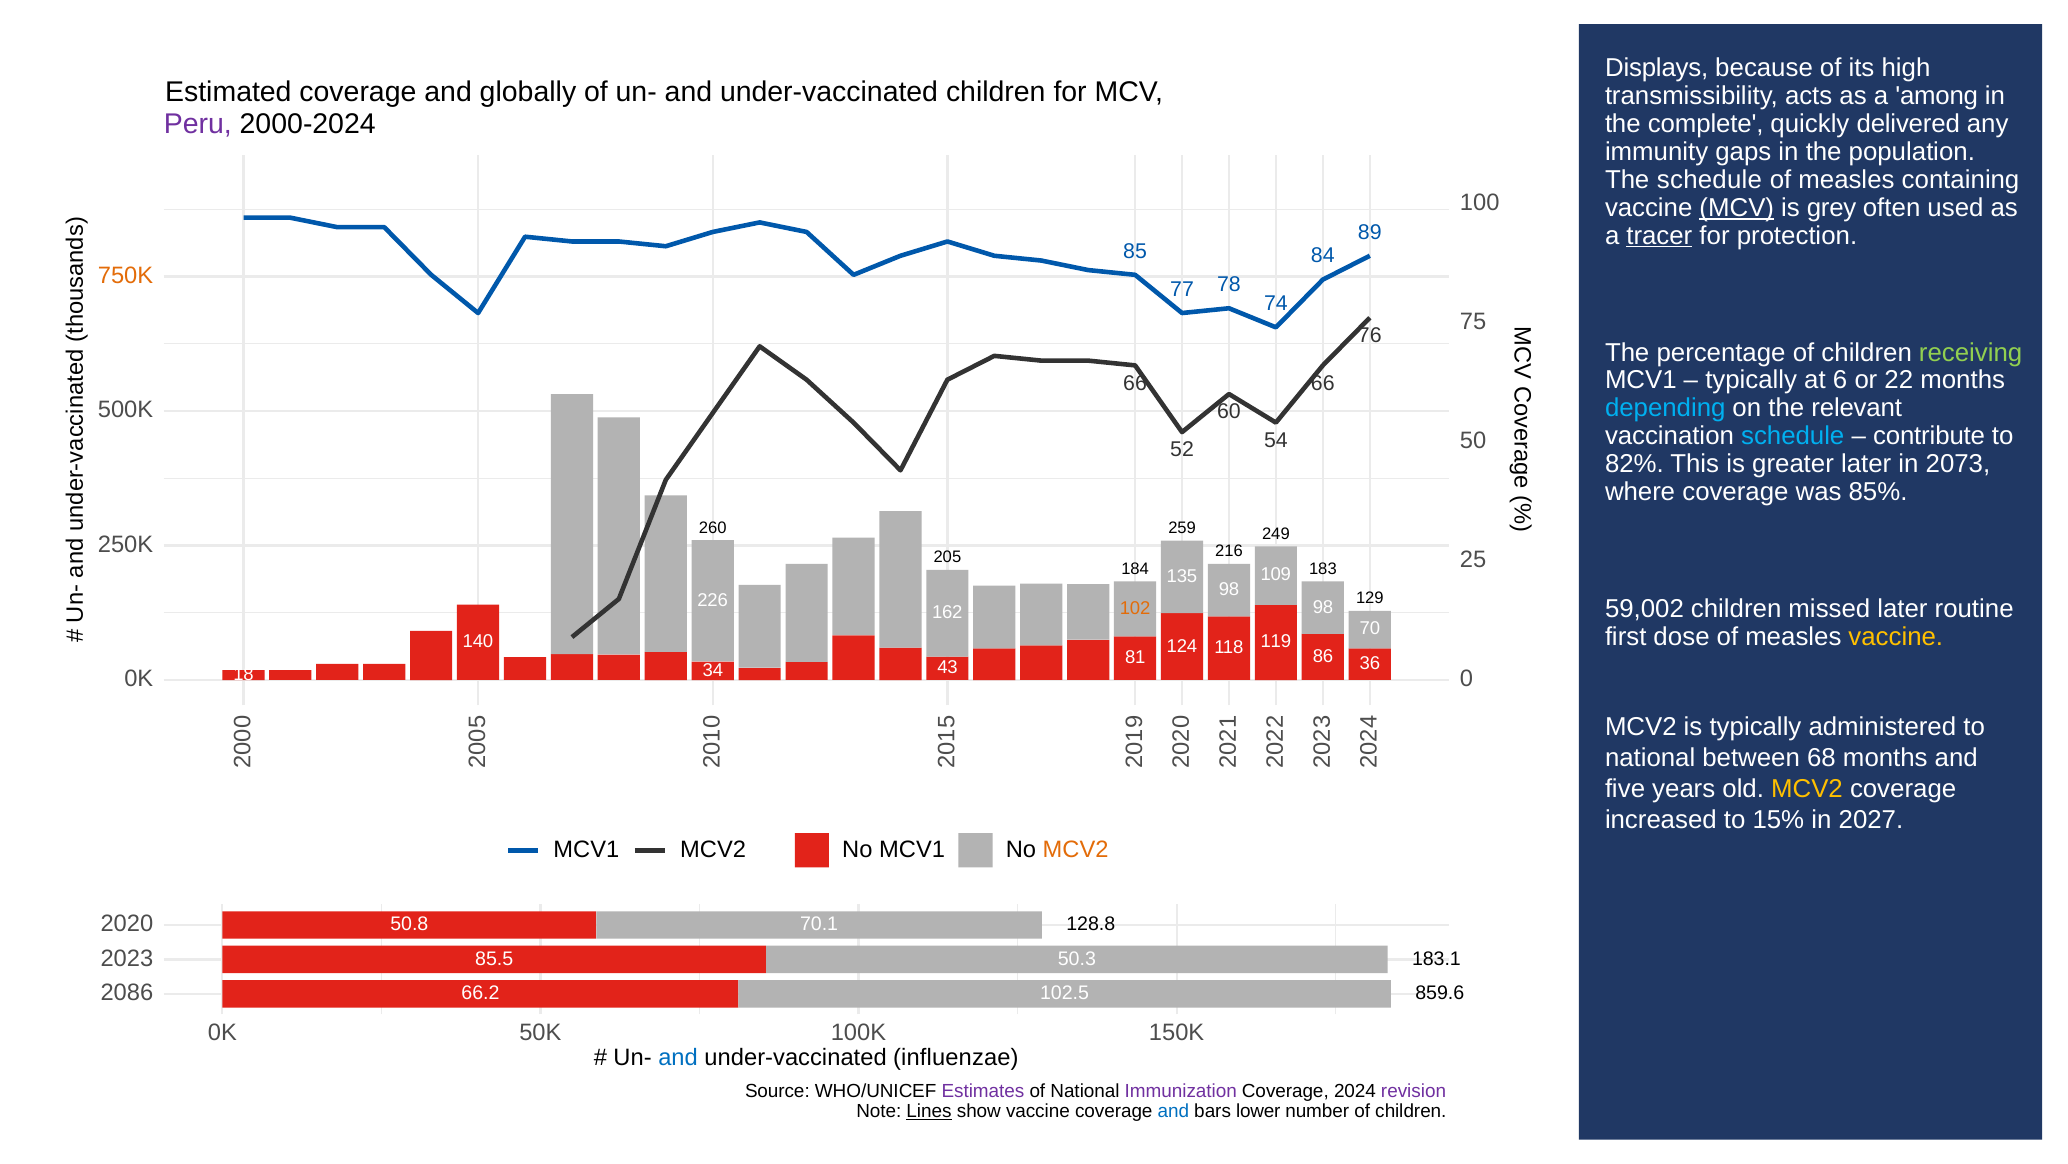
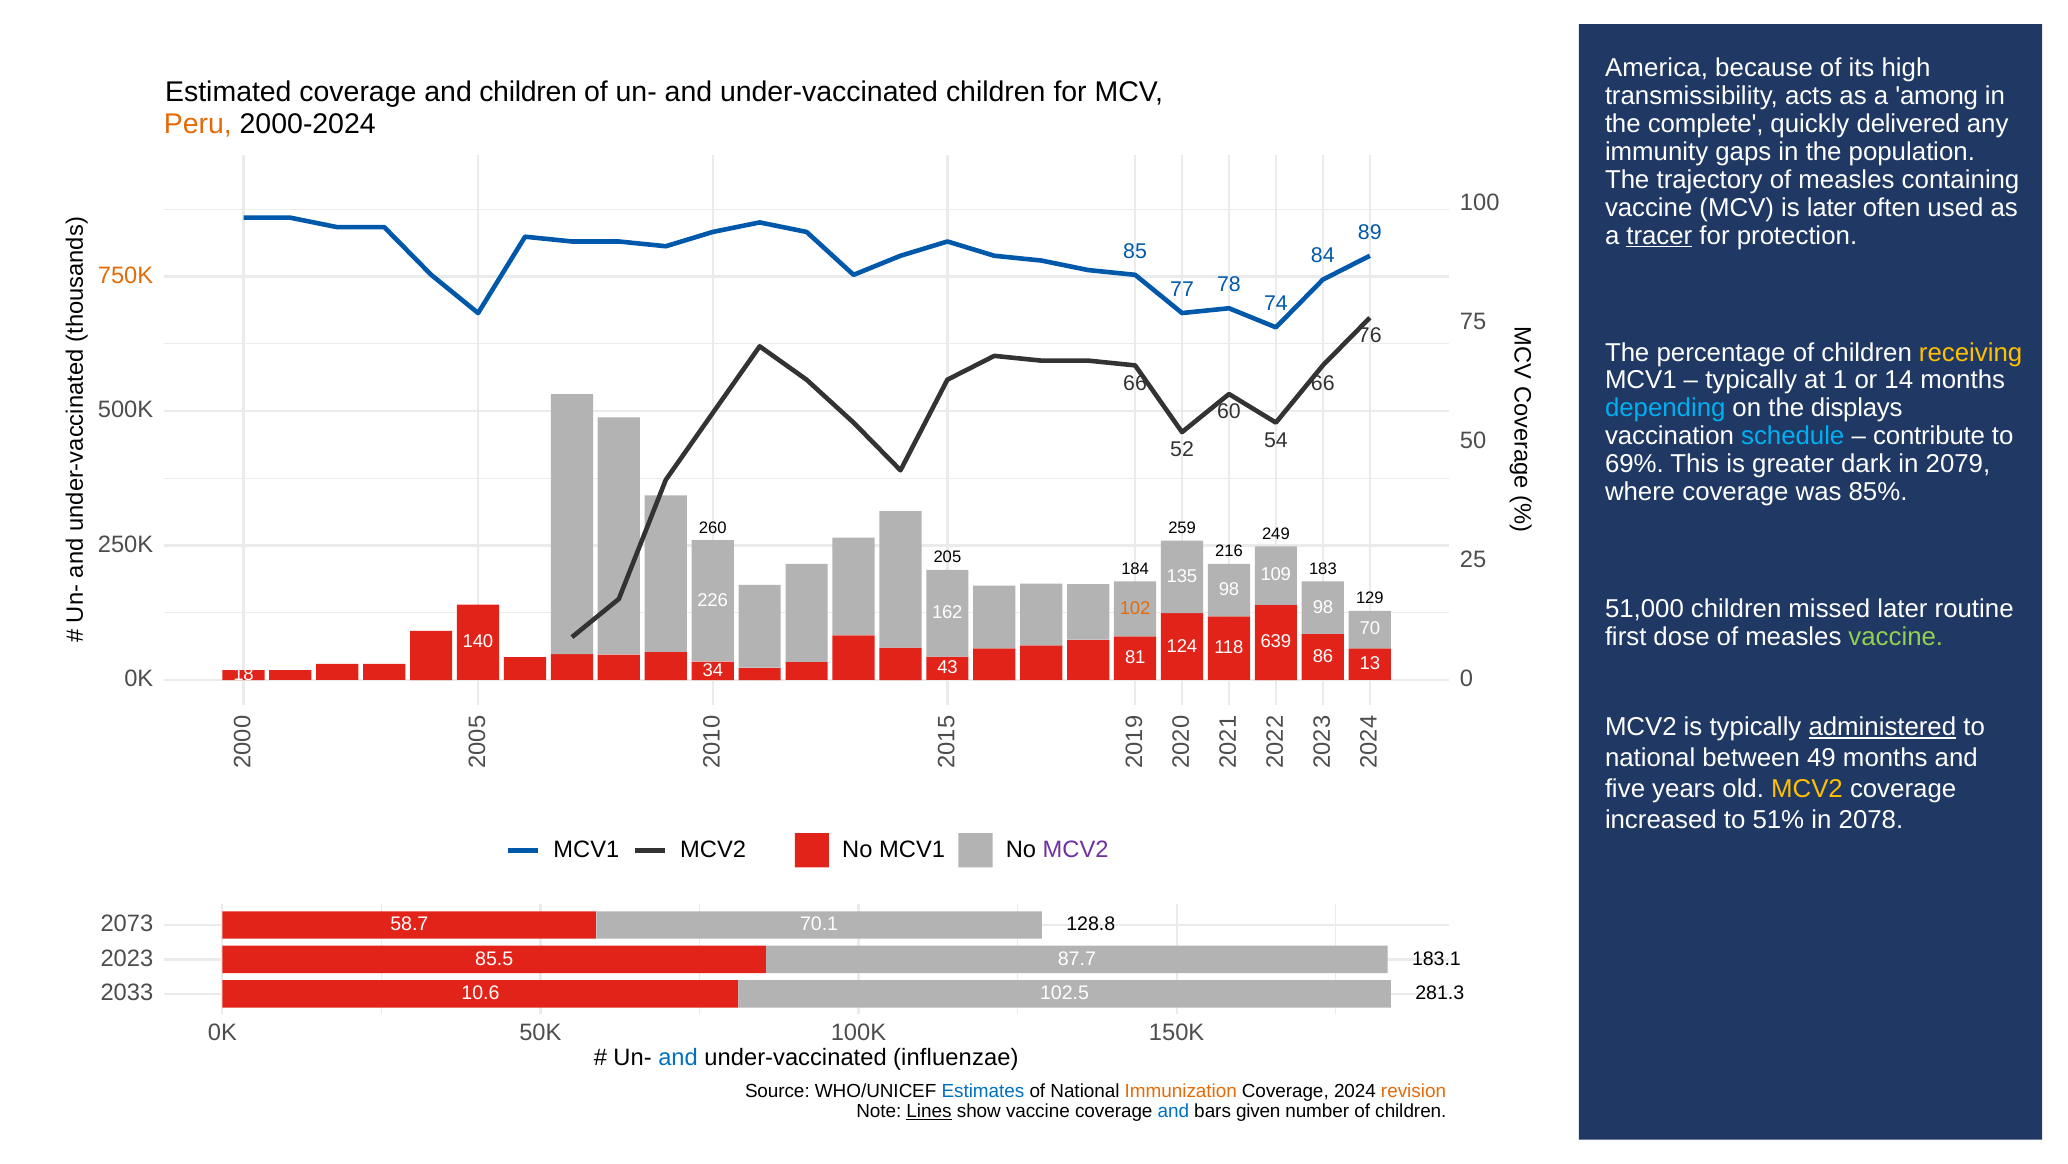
Displays: Displays -> America (1657, 68)
and globally: globally -> children (528, 92)
Peru colour: purple -> orange (198, 124)
The schedule: schedule -> trajectory (1710, 180)
MCV underline: present -> none (1737, 208)
is grey: grey -> later (1832, 208)
receiving colour: light green -> yellow (1971, 352)
at 6: 6 -> 1 (1840, 380)
22: 22 -> 14 (1899, 380)
relevant: relevant -> displays (1857, 408)
82%: 82% -> 69% (1634, 464)
greater later: later -> dark (1866, 464)
2073: 2073 -> 2079 (1958, 464)
59,002: 59,002 -> 51,000 (1644, 609)
vaccine colour: yellow -> light green (1896, 637)
119: 119 -> 639 (1276, 641)
36: 36 -> 13 (1370, 663)
administered underline: none -> present (1882, 726)
68: 68 -> 49 (1821, 757)
15%: 15% -> 51% (1778, 819)
2027: 2027 -> 2078 (1871, 819)
MCV2 colour: orange -> purple (1076, 849)
2020: 2020 -> 2073 (127, 924)
50.8: 50.8 -> 58.7 (409, 924)
50.3: 50.3 -> 87.7 (1077, 958)
2086: 2086 -> 2033 (127, 992)
66.2: 66.2 -> 10.6 (480, 993)
859.6: 859.6 -> 281.3 (1440, 993)
Estimates colour: purple -> blue (983, 1090)
Immunization colour: purple -> orange (1181, 1090)
revision colour: purple -> orange (1414, 1090)
lower: lower -> given (1258, 1111)
